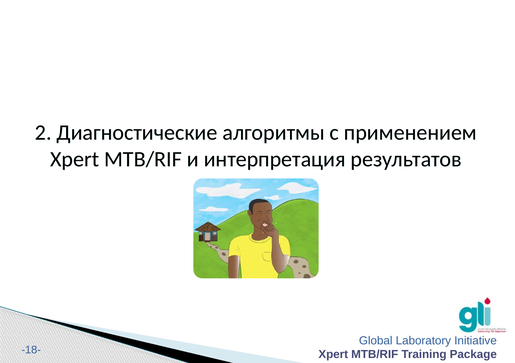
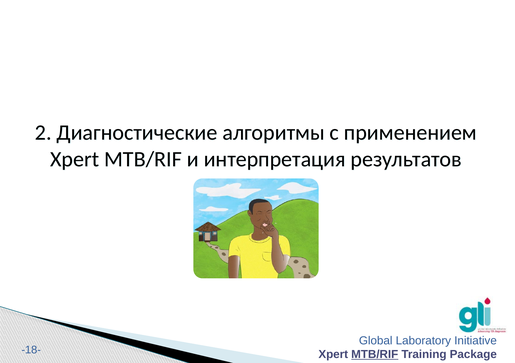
MTB/RIF underline: none -> present (375, 355)
